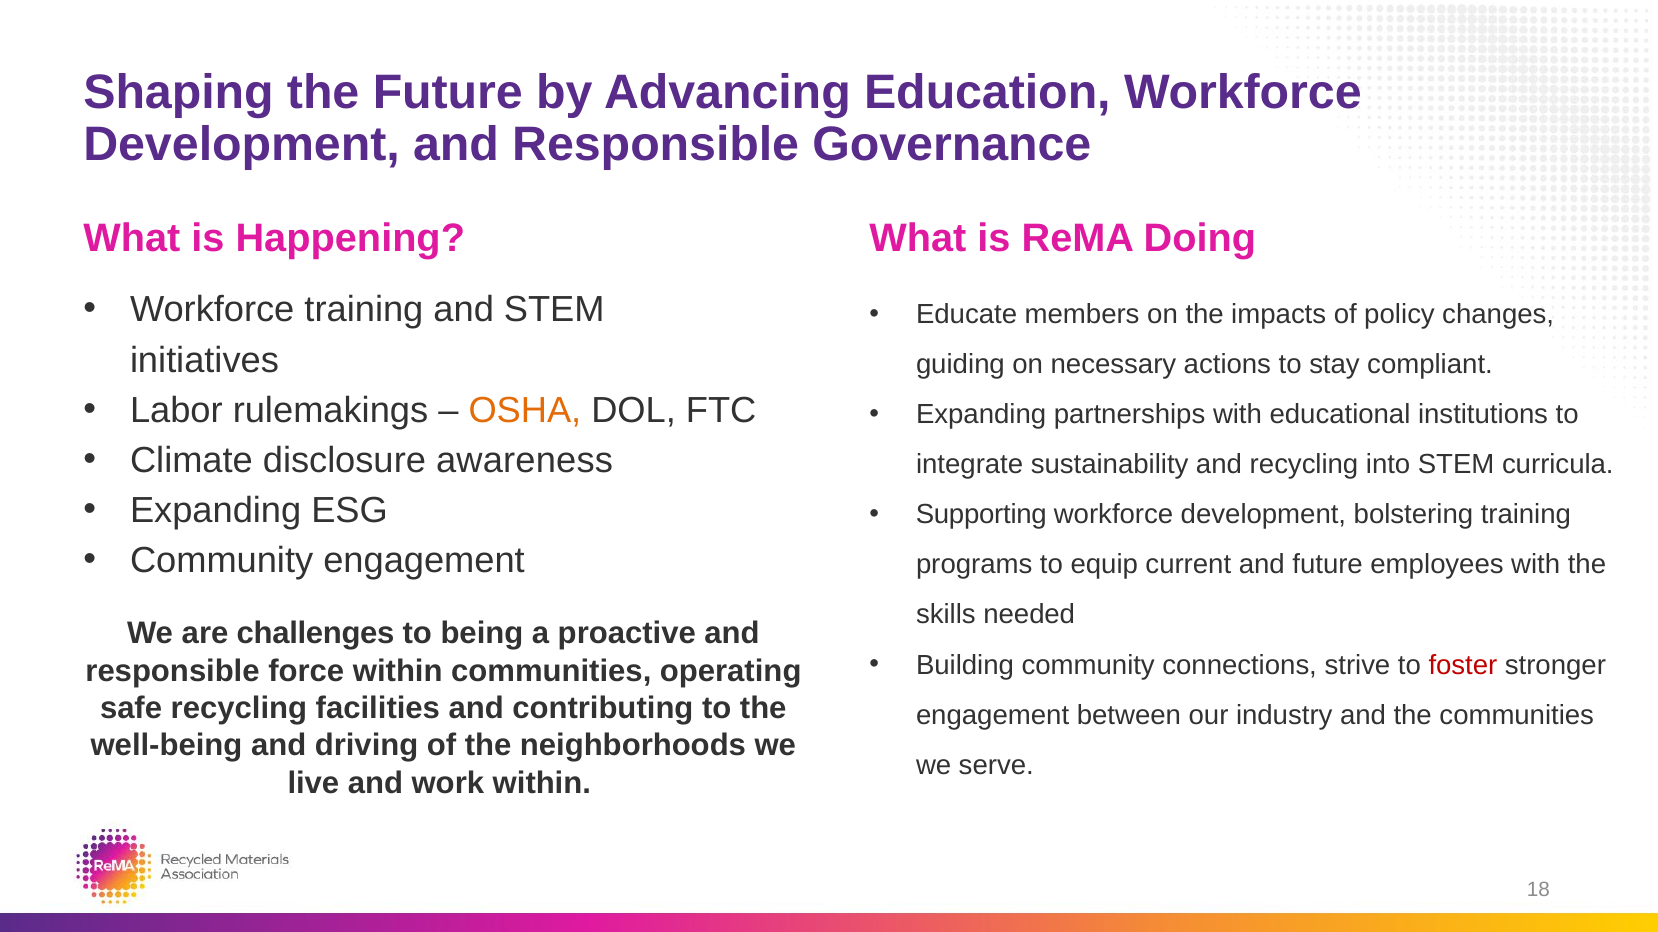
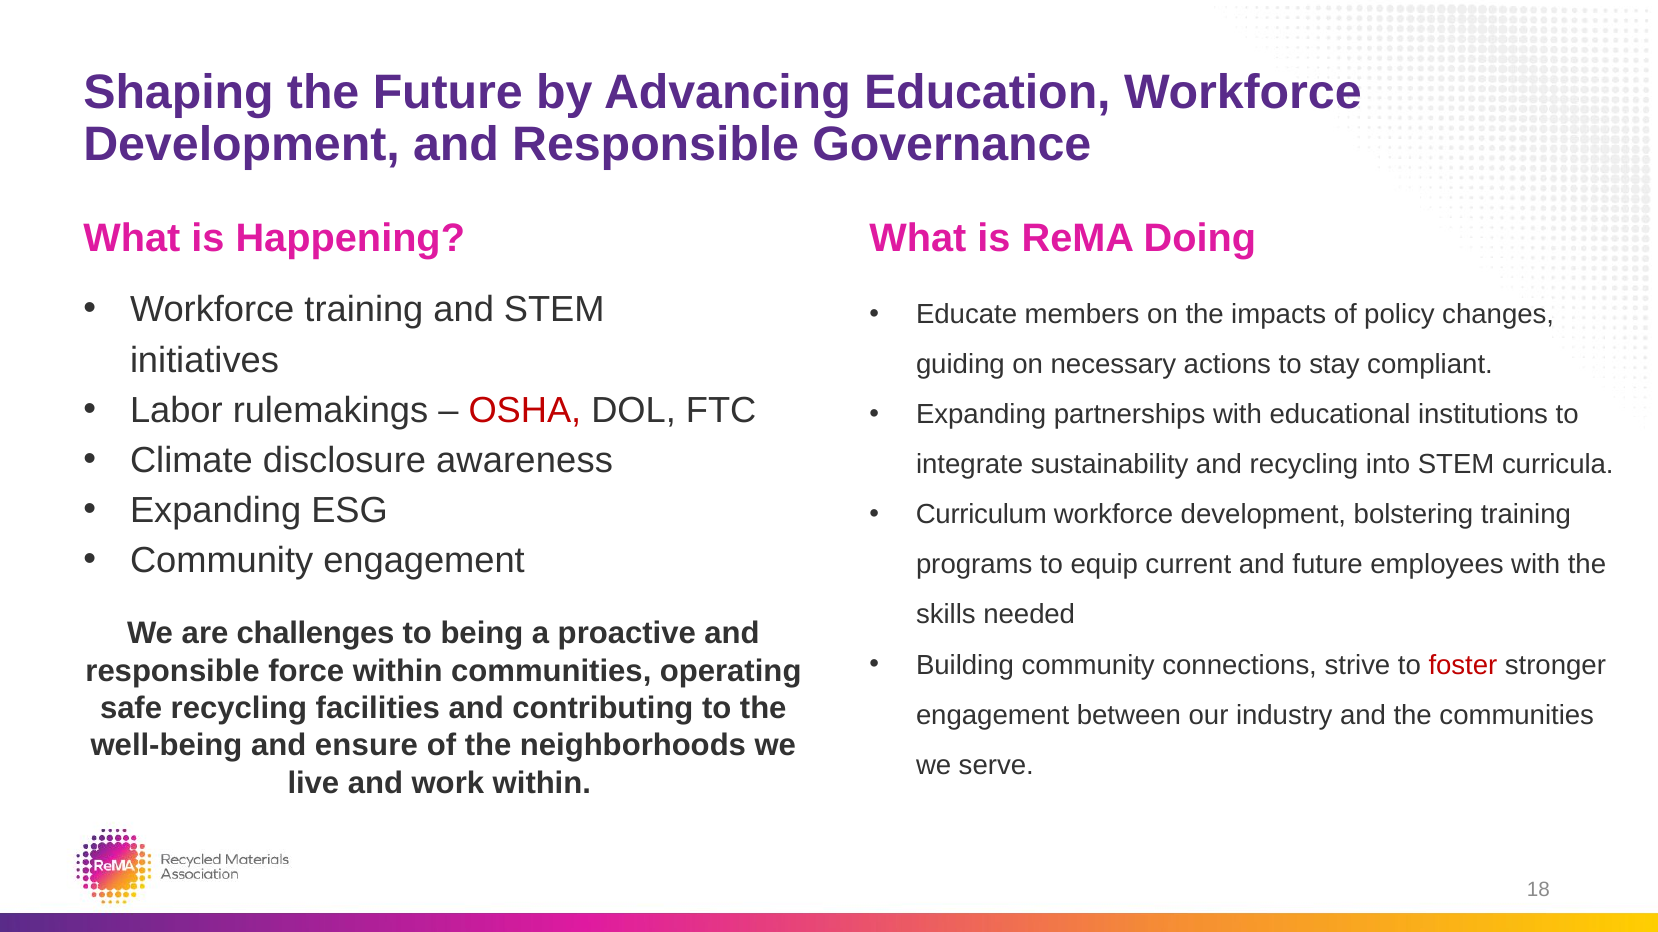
OSHA colour: orange -> red (525, 410)
Supporting: Supporting -> Curriculum (981, 515)
driving: driving -> ensure (366, 746)
